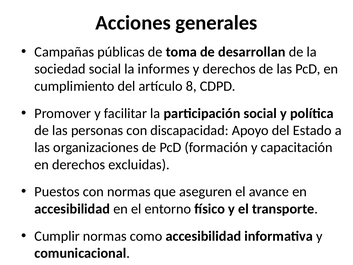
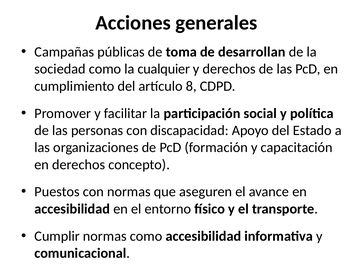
sociedad social: social -> como (105, 69)
informes: informes -> cualquier (164, 69)
excluidas: excluidas -> concepto (139, 164)
